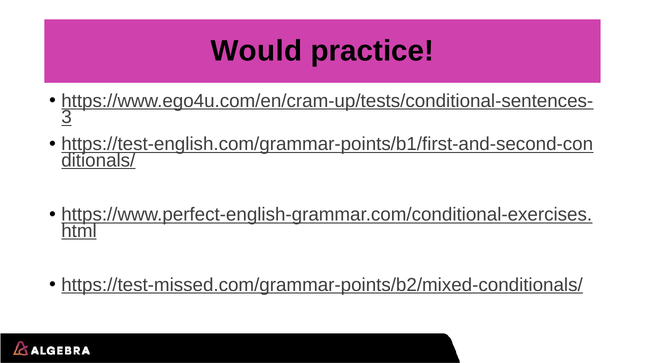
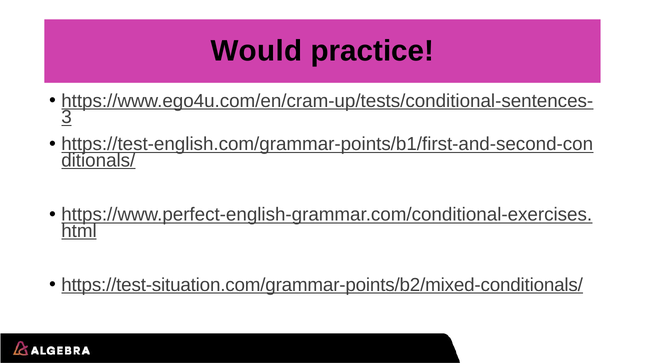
https://test-missed.com/grammar-points/b2/mixed-conditionals/: https://test-missed.com/grammar-points/b2/mixed-conditionals/ -> https://test-situation.com/grammar-points/b2/mixed-conditionals/ (322, 285)
